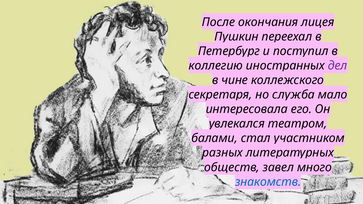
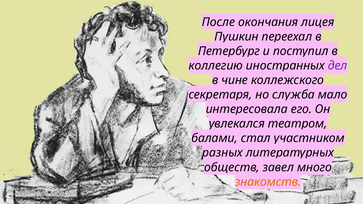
знакомств colour: blue -> orange (268, 182)
